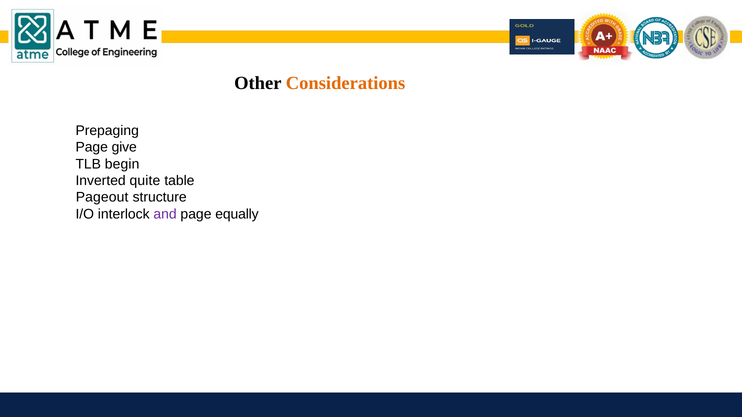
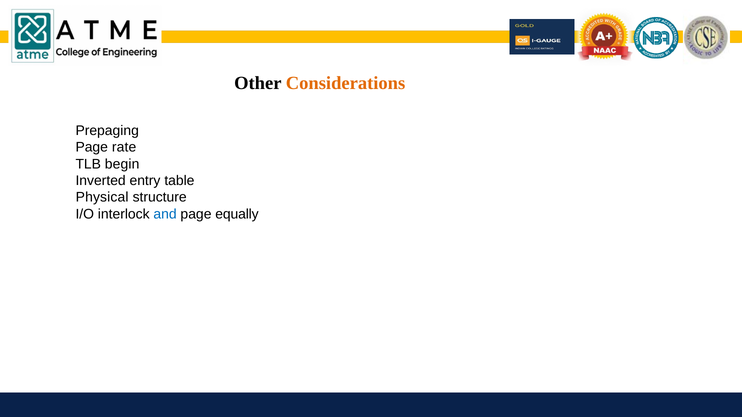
give: give -> rate (124, 147)
quite: quite -> entry (145, 181)
Pageout: Pageout -> Physical (102, 197)
and colour: purple -> blue (165, 214)
